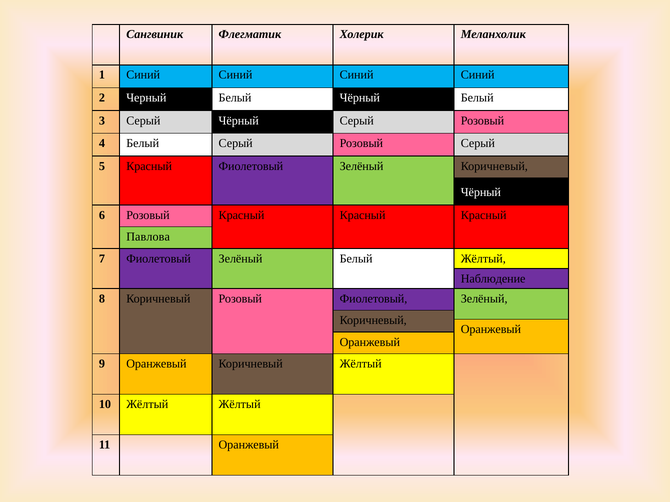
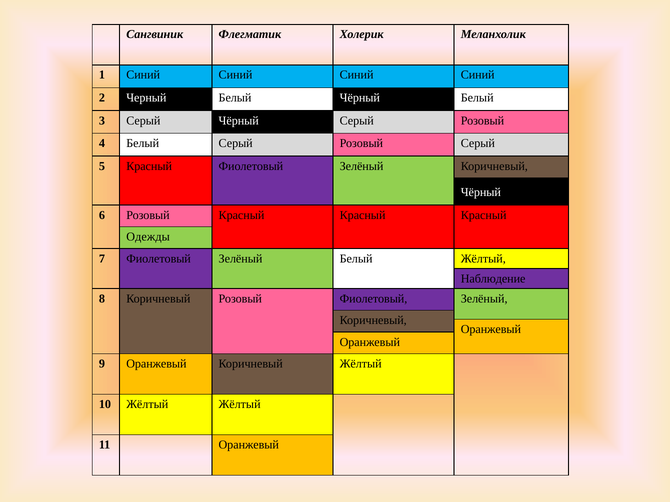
Павлова: Павлова -> Одежды (148, 237)
